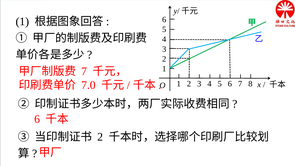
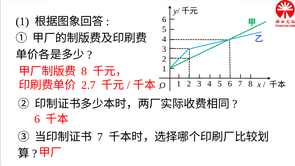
7: 7 -> 8 (84, 71)
7.0: 7.0 -> 2.7 (88, 85)
2: 2 -> 7 (100, 137)
